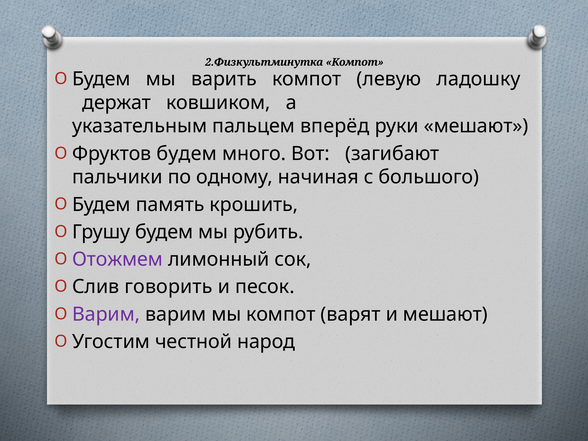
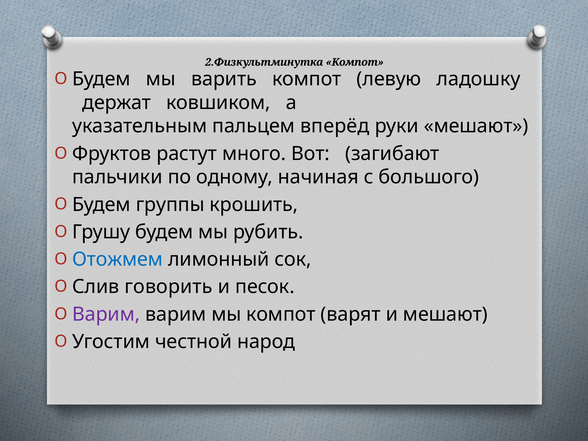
Фруктов будем: будем -> растут (187, 154)
память: память -> группы (170, 205)
Отожмем colour: purple -> blue (118, 259)
